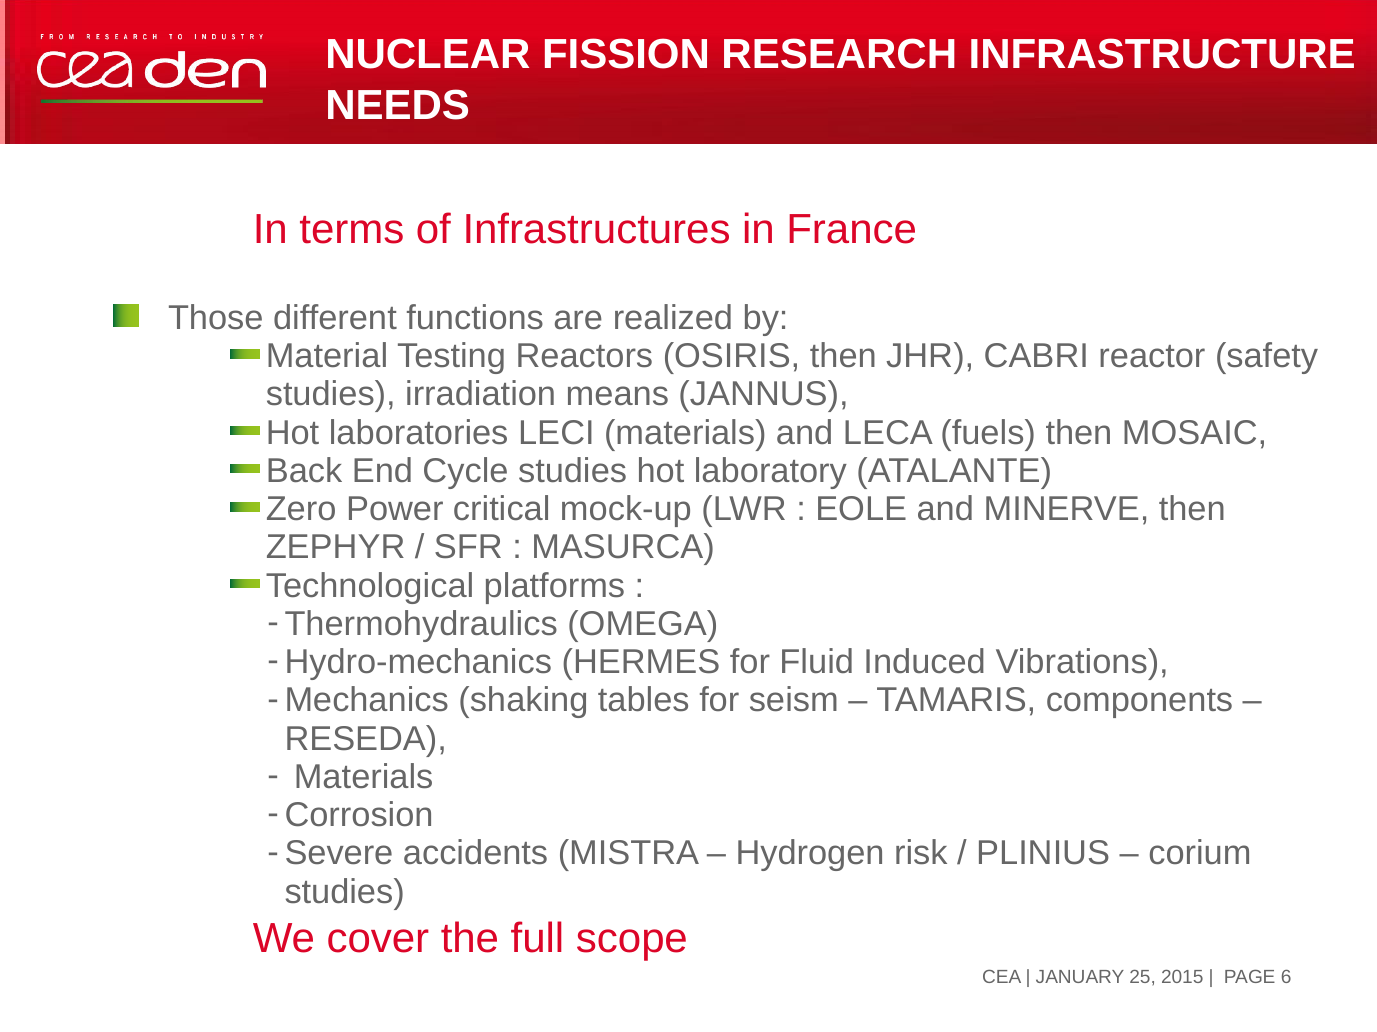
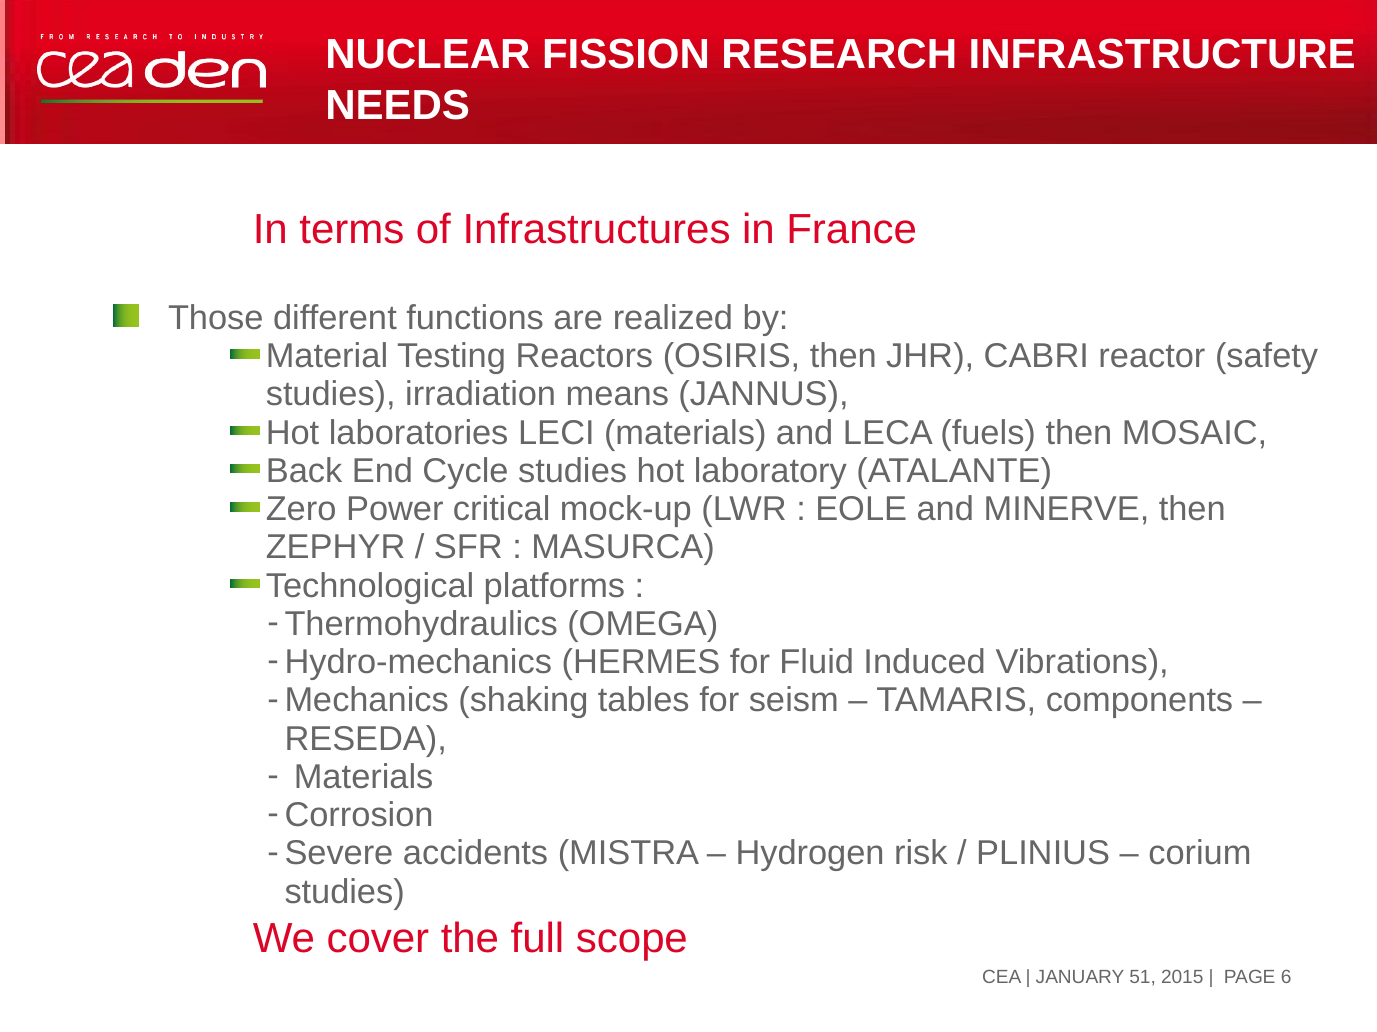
25: 25 -> 51 (1143, 978)
